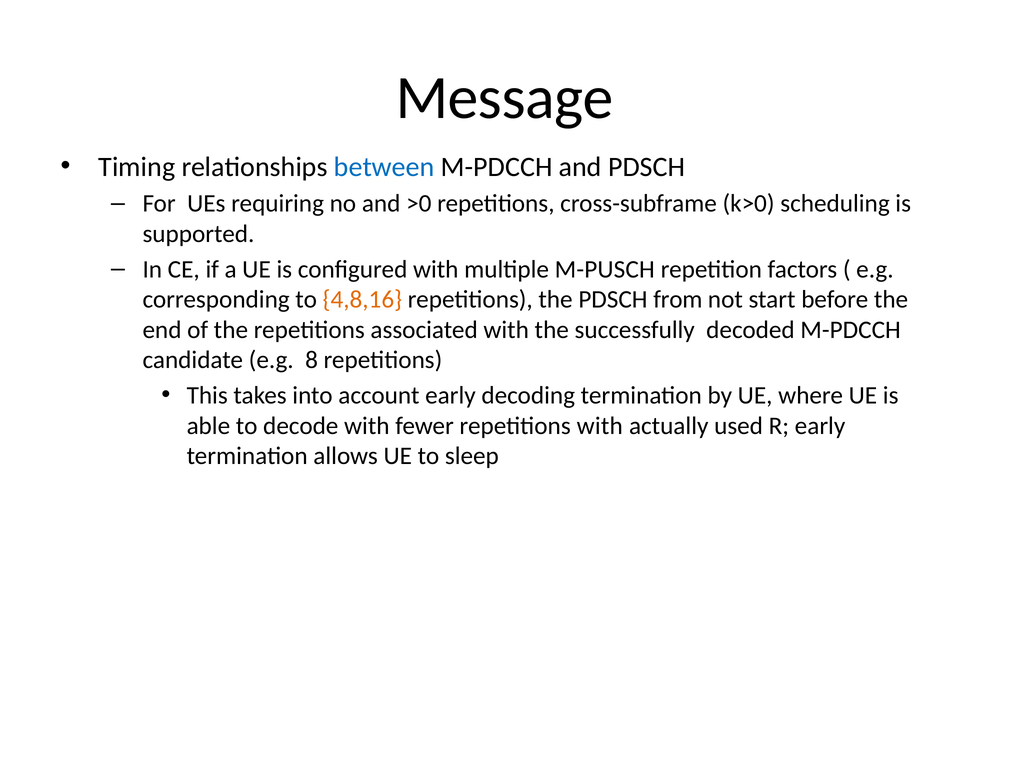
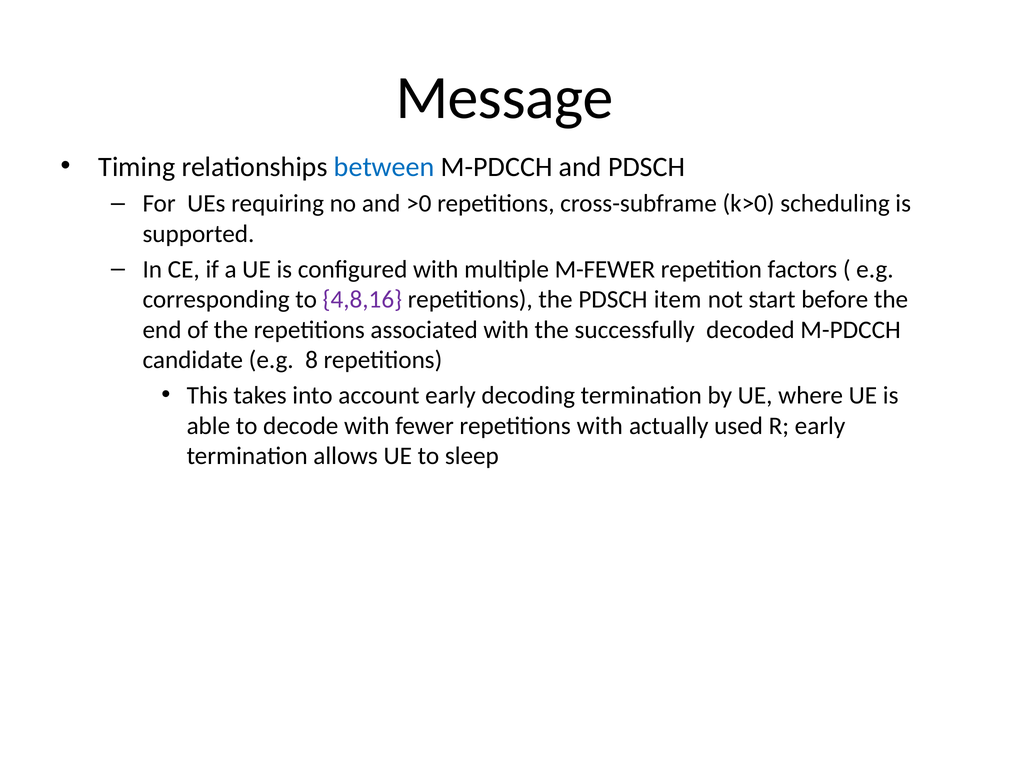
M-PUSCH: M-PUSCH -> M-FEWER (605, 269)
4,8,16 colour: orange -> purple (362, 299)
from: from -> item (678, 299)
